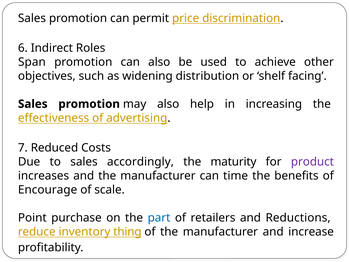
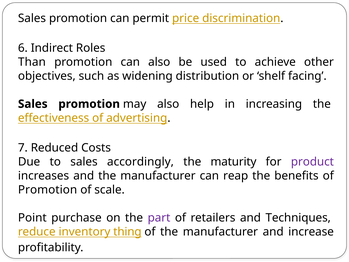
Span: Span -> Than (32, 62)
time: time -> reap (236, 176)
Encourage: Encourage -> Promotion (48, 190)
part colour: blue -> purple (159, 218)
Reductions: Reductions -> Techniques (298, 218)
